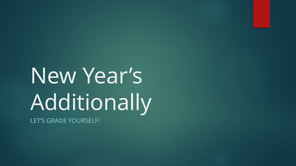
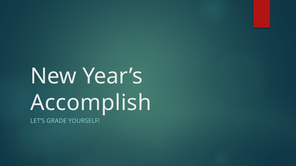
Additionally: Additionally -> Accomplish (91, 103)
